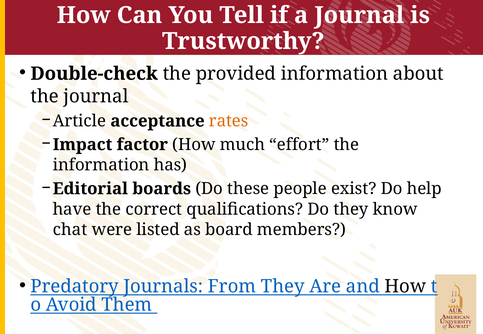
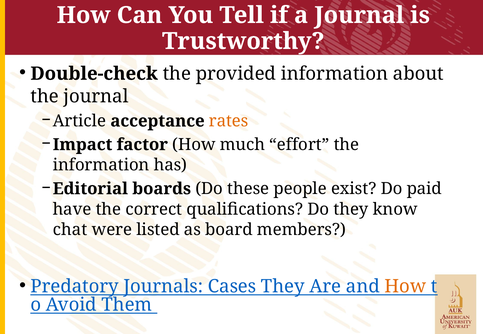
help: help -> paid (424, 189)
From: From -> Cases (232, 287)
How colour: black -> orange (405, 287)
